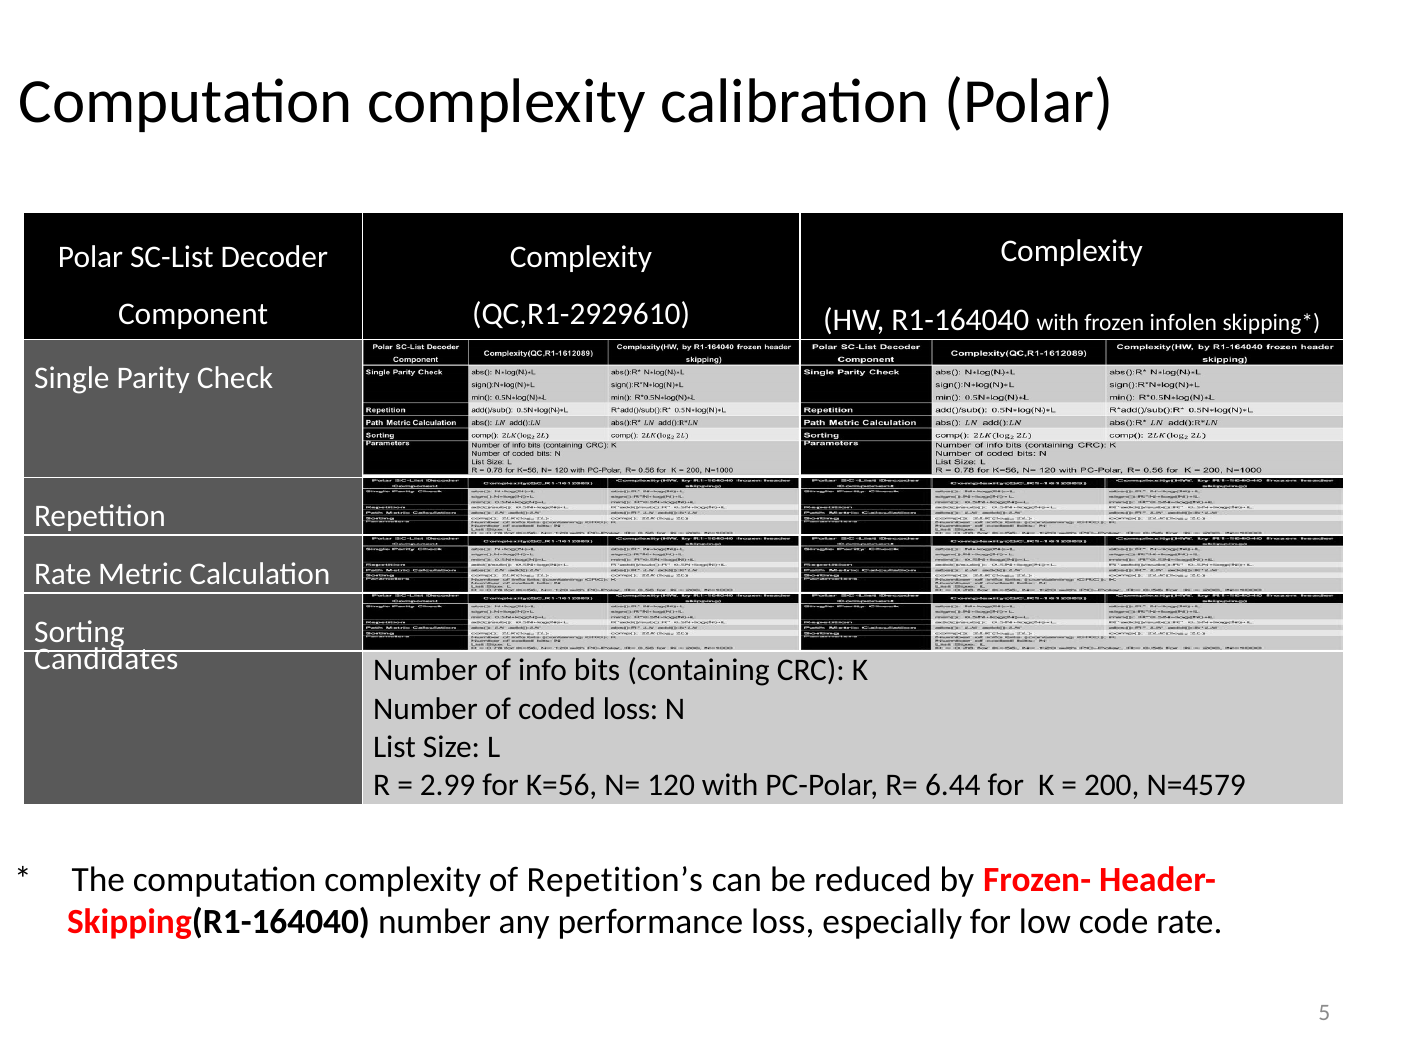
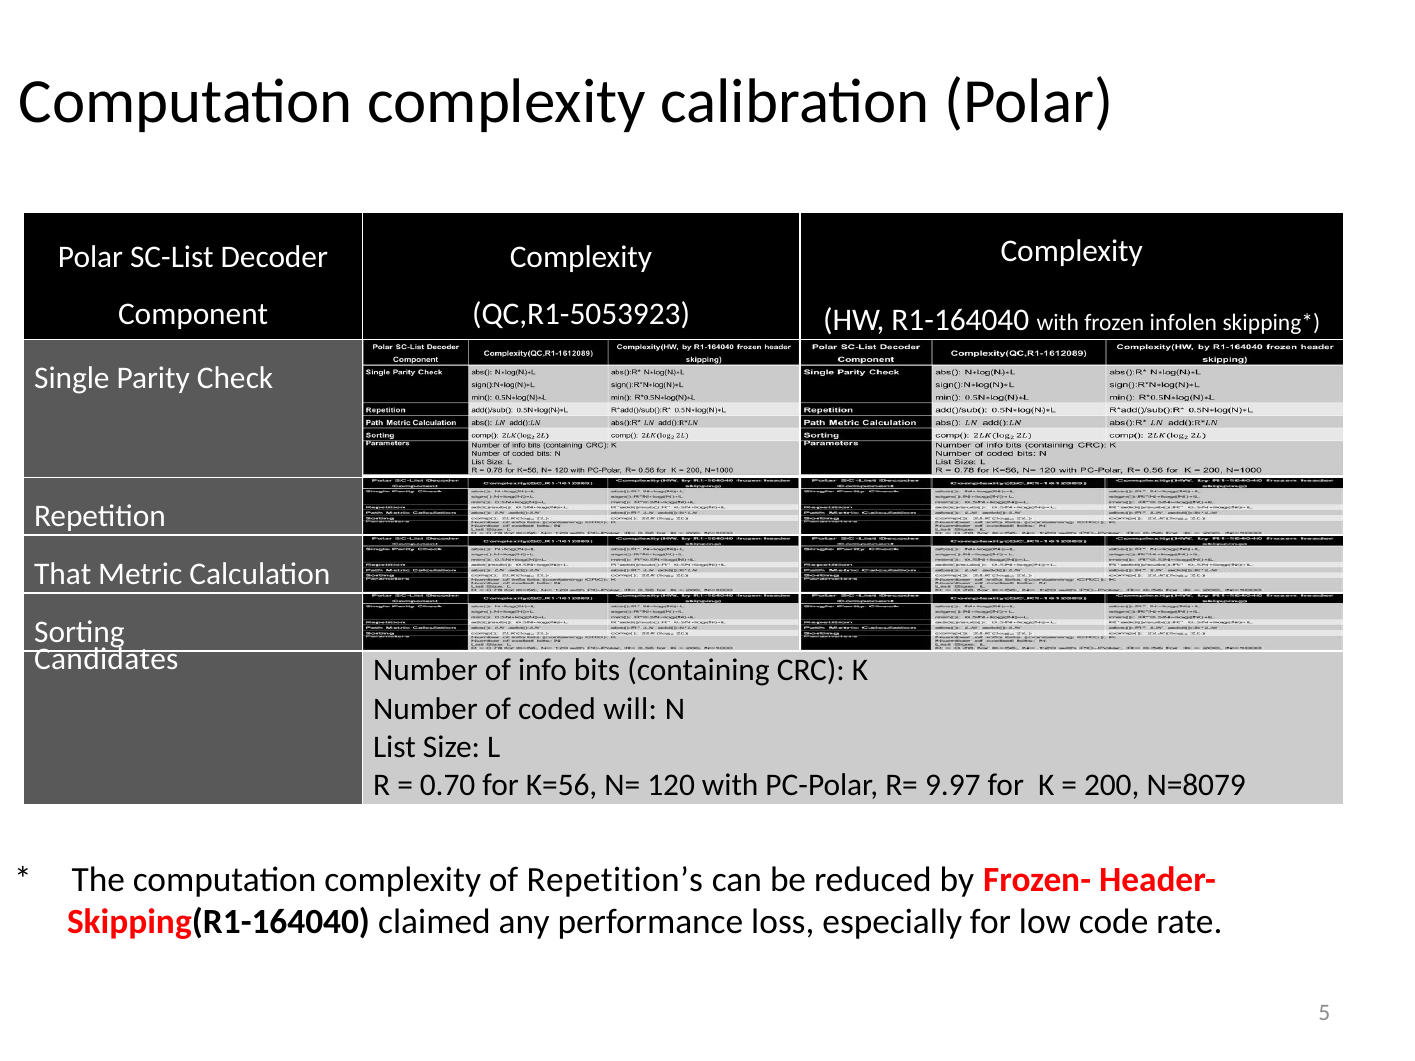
QC,R1-2929610: QC,R1-2929610 -> QC,R1-5053923 (581, 315)
Rate: Rate -> That (63, 574)
coded loss: loss -> will (630, 709)
2.99: 2.99 -> 0.70 (448, 786)
6.44: 6.44 -> 9.97 (953, 786)
N=4579: N=4579 -> N=8079 (1196, 786)
number: number -> claimed (434, 922)
